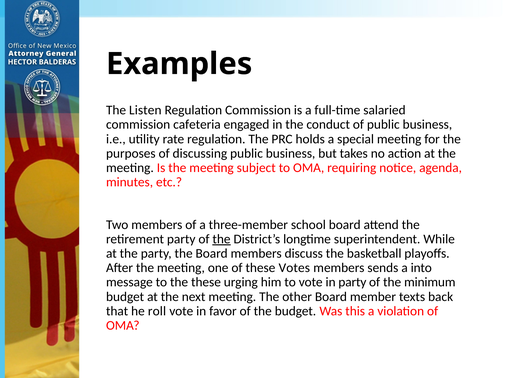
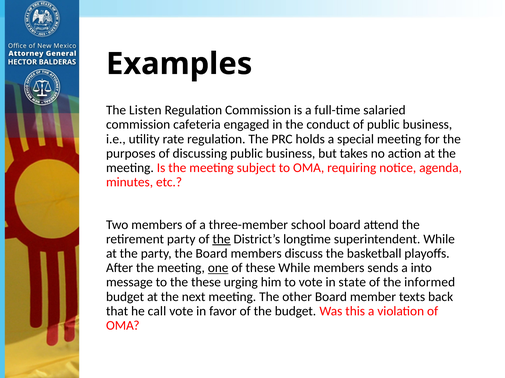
one underline: none -> present (218, 268)
these Votes: Votes -> While (294, 268)
in party: party -> state (352, 283)
minimum: minimum -> informed (430, 283)
roll: roll -> call (157, 312)
